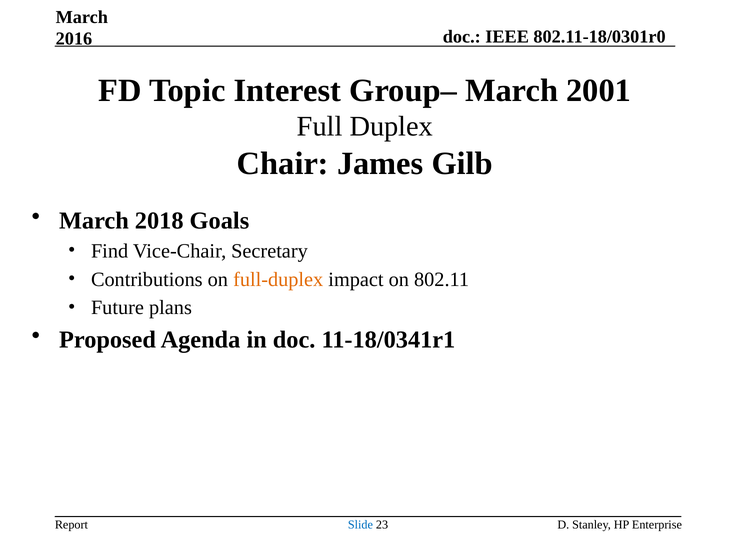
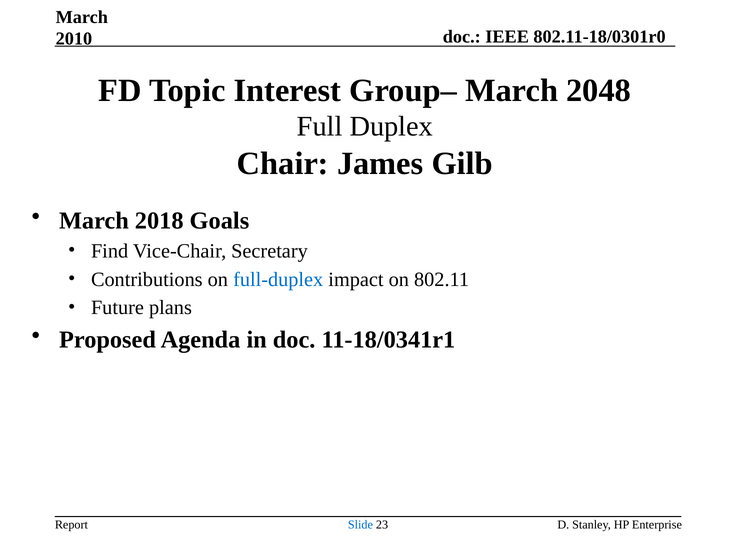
2016: 2016 -> 2010 (74, 39)
2001: 2001 -> 2048 (599, 90)
full-duplex colour: orange -> blue (278, 280)
